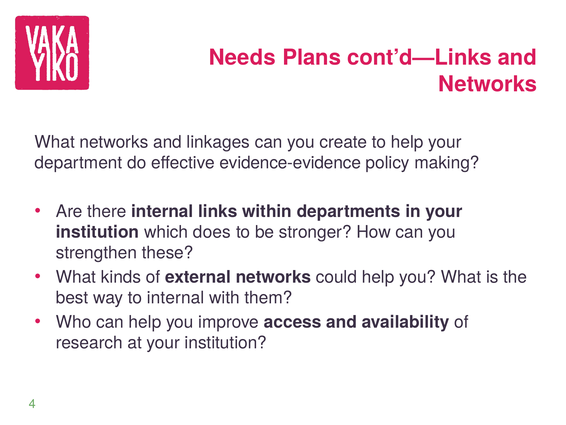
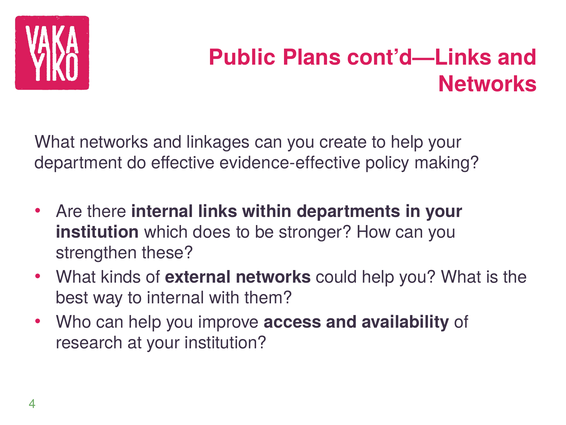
Needs: Needs -> Public (242, 58)
evidence-evidence: evidence-evidence -> evidence-effective (290, 163)
